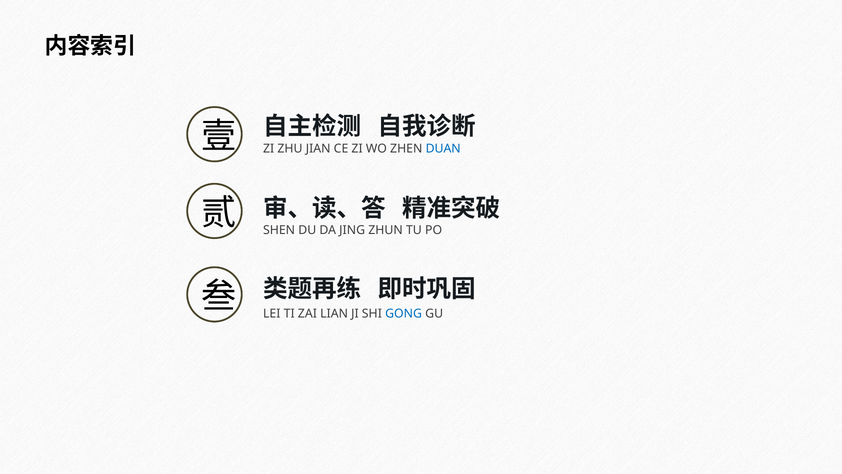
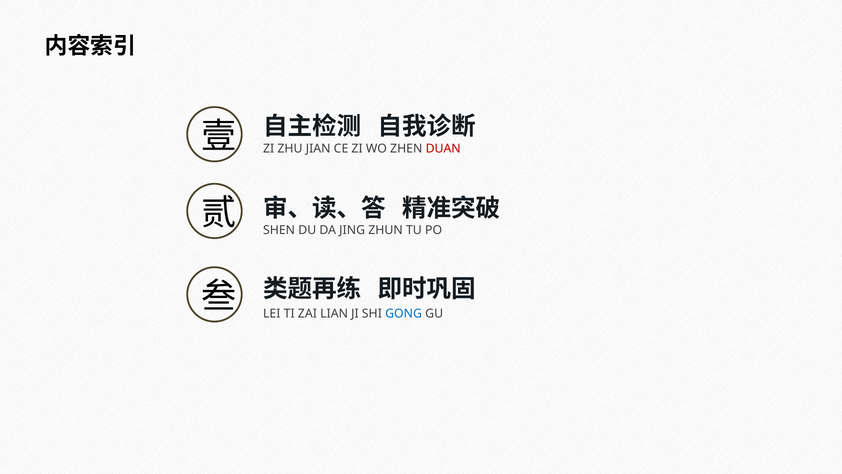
DUAN colour: blue -> red (443, 149)
